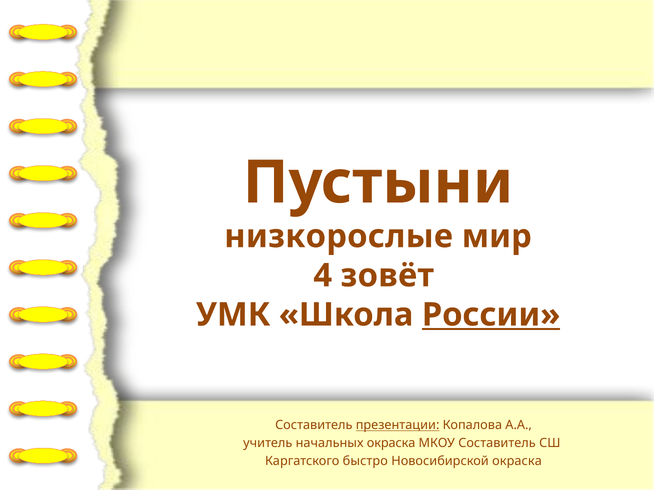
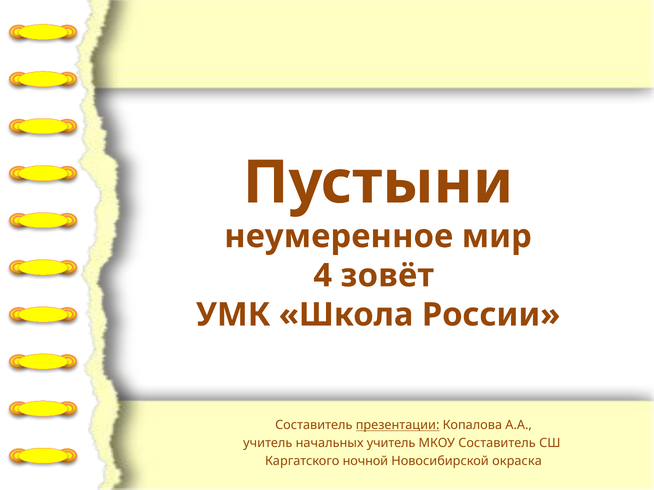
низкорослые: низкорослые -> неумеренное (339, 237)
России underline: present -> none (491, 315)
начальных окраска: окраска -> учитель (391, 444)
быстро: быстро -> ночной (365, 461)
